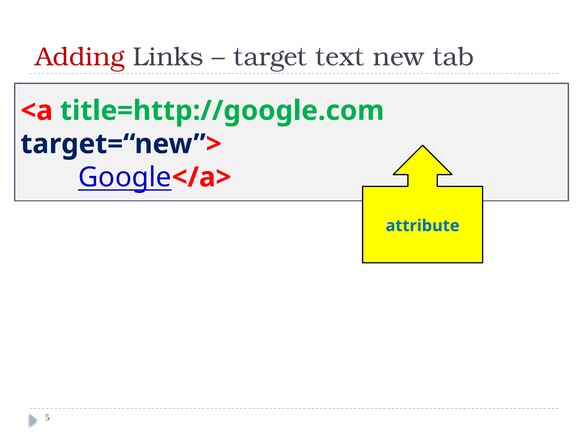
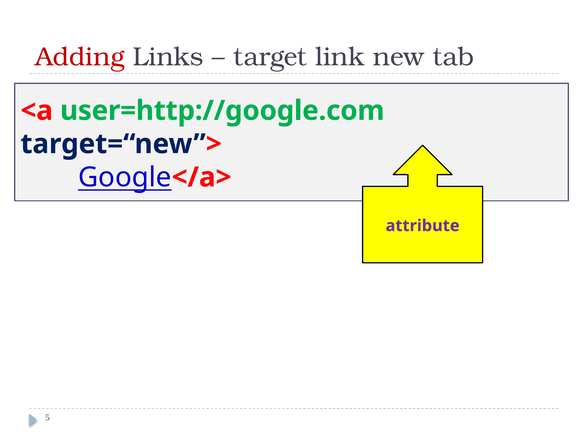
text: text -> link (340, 57)
title=http://google.com: title=http://google.com -> user=http://google.com (222, 111)
attribute colour: blue -> purple (423, 226)
